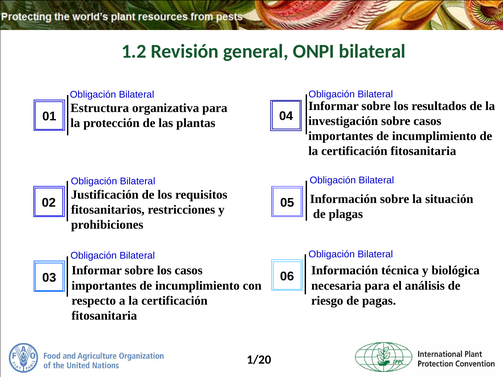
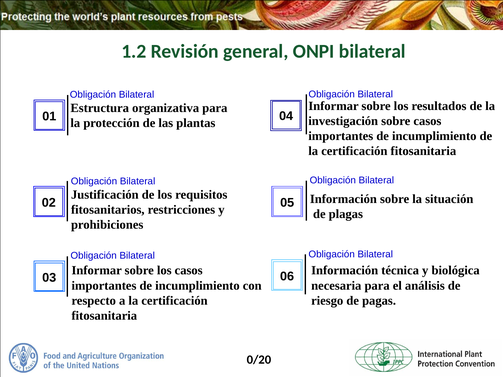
1/20: 1/20 -> 0/20 (259, 360)
